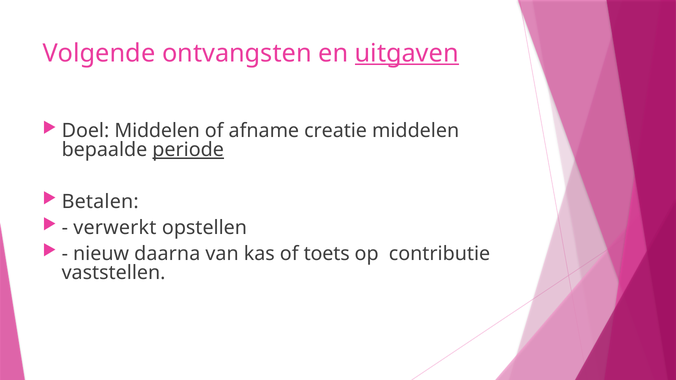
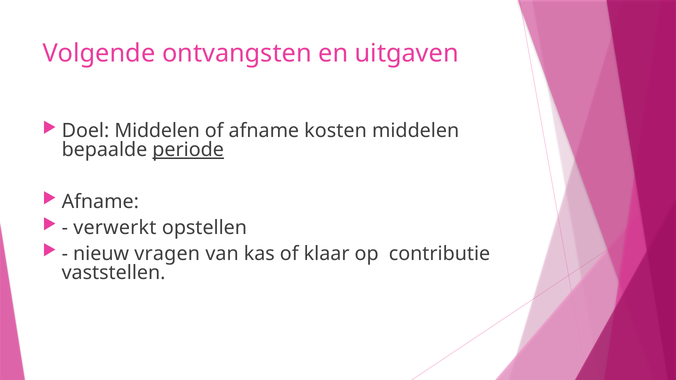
uitgaven underline: present -> none (407, 53)
creatie: creatie -> kosten (336, 131)
Betalen: Betalen -> Afname (100, 202)
daarna: daarna -> vragen (167, 254)
toets: toets -> klaar (327, 254)
